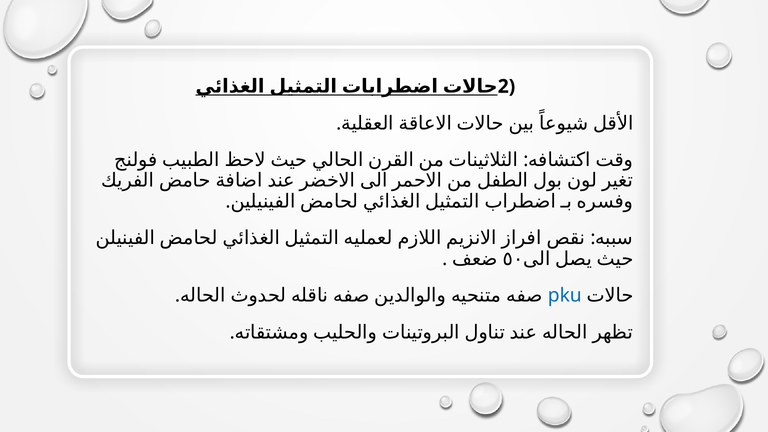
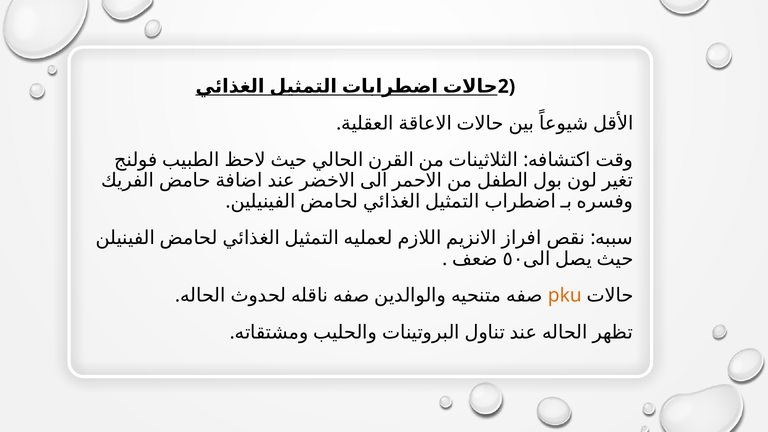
pku colour: blue -> orange (565, 296)
